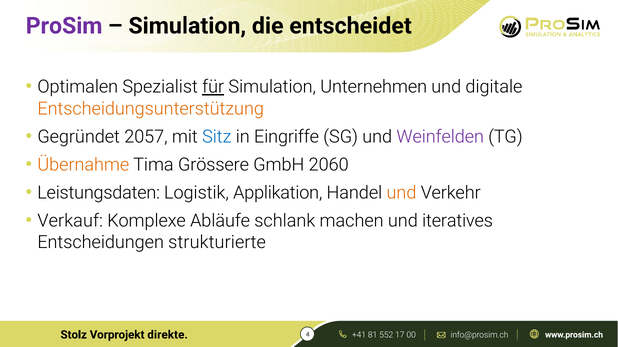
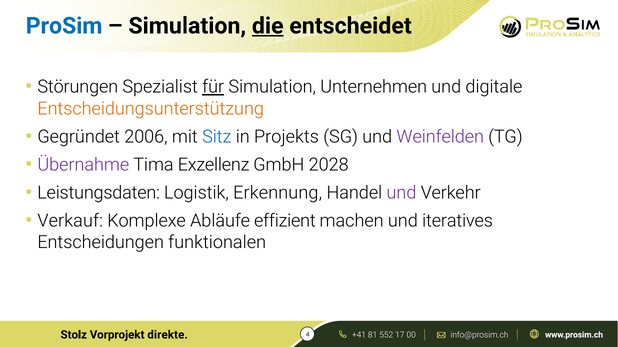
ProSim colour: purple -> blue (64, 26)
die underline: none -> present (268, 26)
Optimalen: Optimalen -> Störungen (78, 87)
2057: 2057 -> 2006 (146, 137)
Eingriffe: Eingriffe -> Projekts (287, 137)
Übernahme colour: orange -> purple (83, 165)
Grössere: Grössere -> Exzellenz (214, 165)
2060: 2060 -> 2028 (329, 165)
Applikation: Applikation -> Erkennung (278, 193)
und colour: orange -> purple (401, 193)
schlank: schlank -> effizient (285, 221)
strukturierte: strukturierte -> funktionalen (217, 243)
